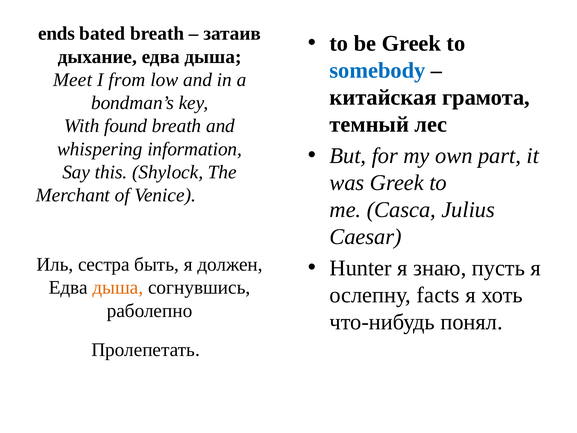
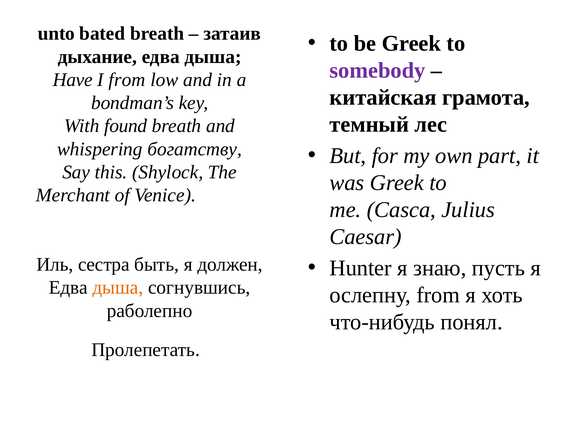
ends: ends -> unto (56, 34)
somebody colour: blue -> purple (377, 70)
Meet: Meet -> Have (73, 80)
information: information -> богатству (195, 149)
ослепну facts: facts -> from (438, 295)
